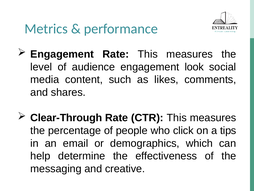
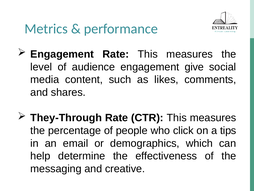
look: look -> give (194, 67)
Clear-Through: Clear-Through -> They-Through (66, 118)
